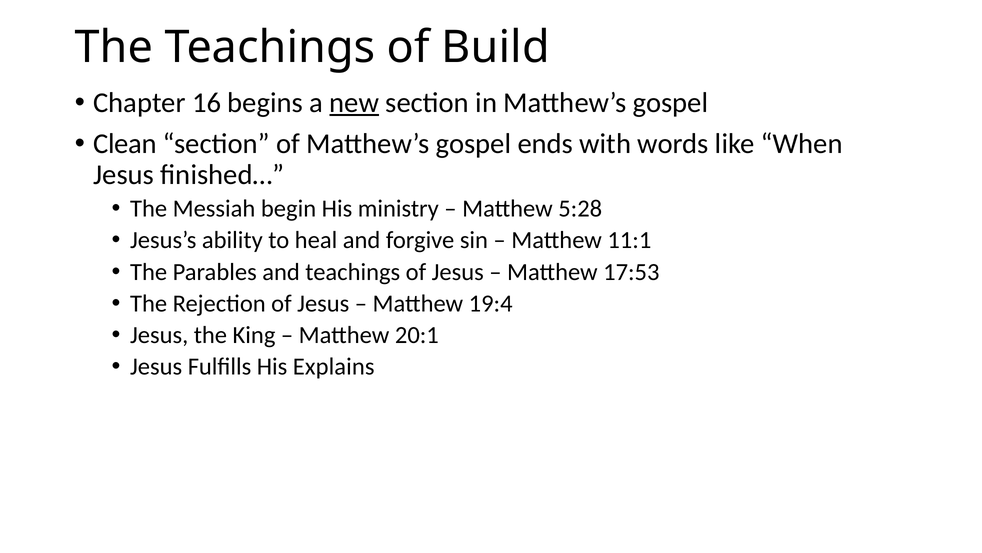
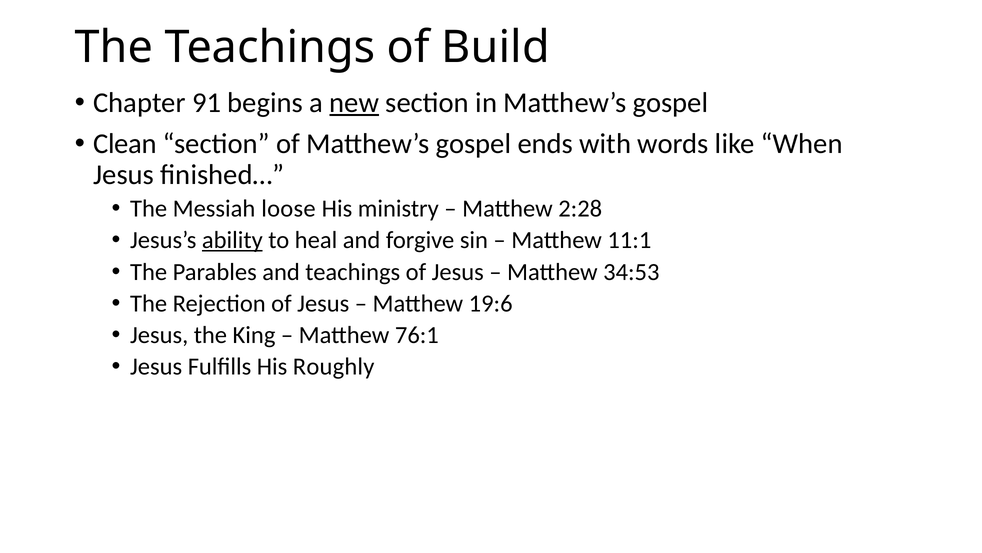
16: 16 -> 91 (207, 103)
begin: begin -> loose (288, 208)
5:28: 5:28 -> 2:28 (580, 208)
ability underline: none -> present (232, 240)
17:53: 17:53 -> 34:53 (631, 272)
19:4: 19:4 -> 19:6 (491, 303)
20:1: 20:1 -> 76:1 (417, 335)
Explains: Explains -> Roughly (334, 366)
